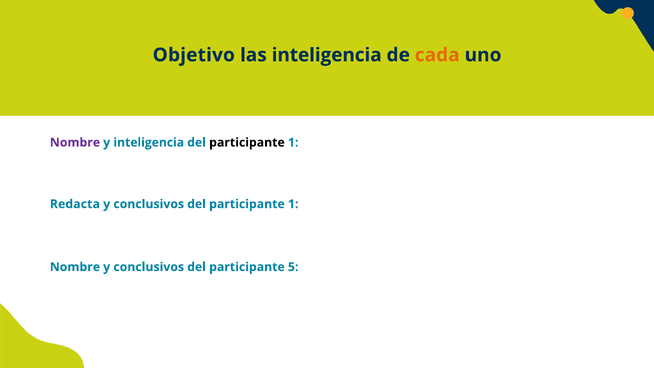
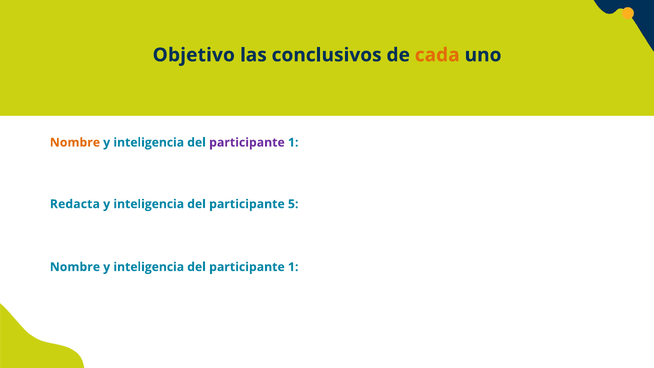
las inteligencia: inteligencia -> conclusivos (327, 55)
Nombre colour: purple -> orange (75, 142)
participante colour: black -> purple (247, 142)
conclusivos: conclusivos -> inteligencia (149, 204)
1: 1 -> 5 (293, 204)
conclusivos: conclusivos -> inteligencia (149, 267)
5: 5 -> 1 (293, 267)
